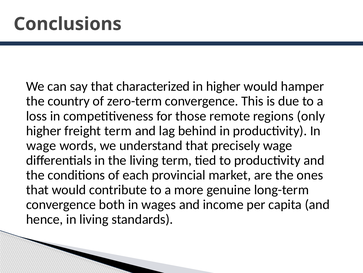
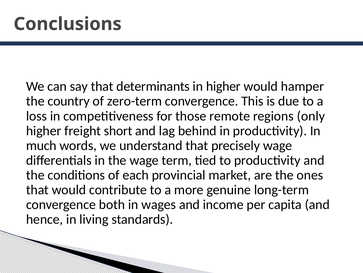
characterized: characterized -> determinants (153, 86)
freight term: term -> short (118, 130)
wage: wage -> much (41, 145)
the living: living -> wage (144, 160)
